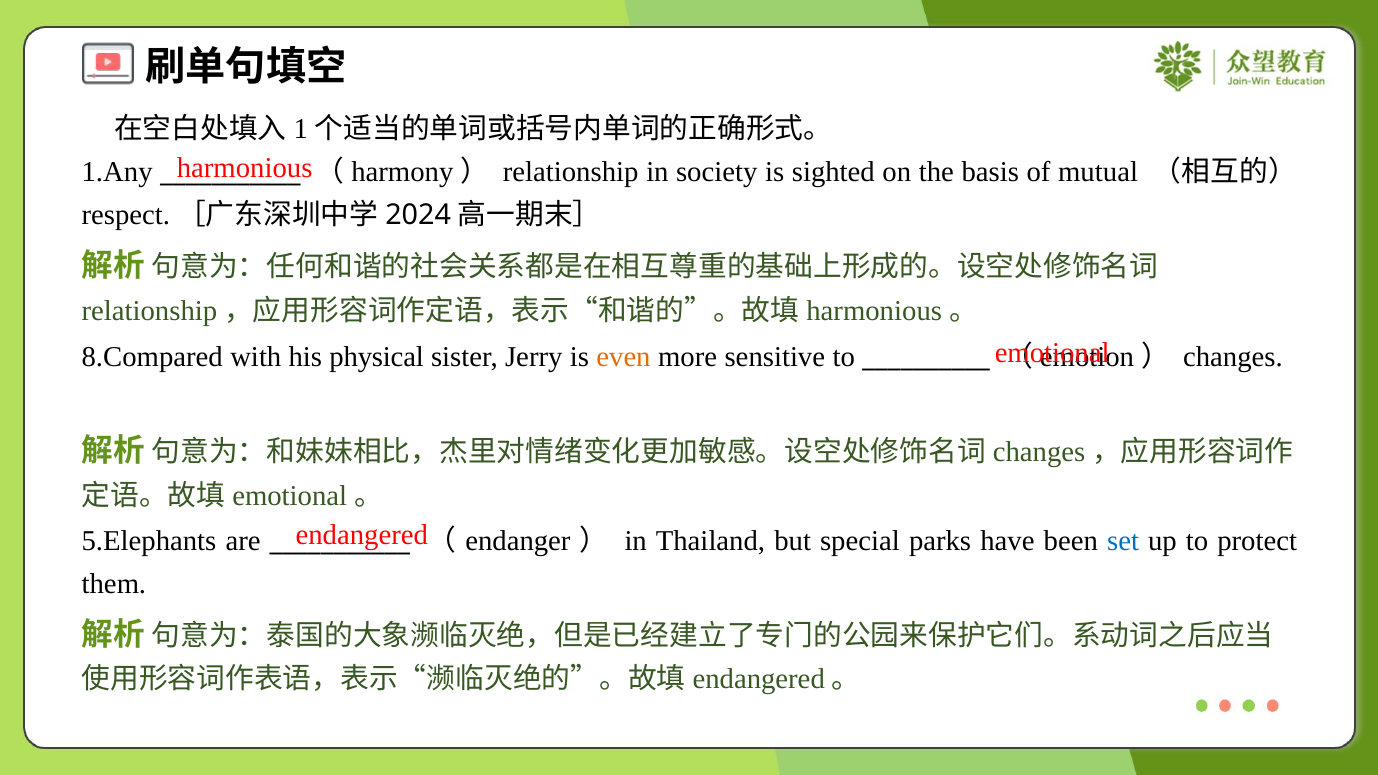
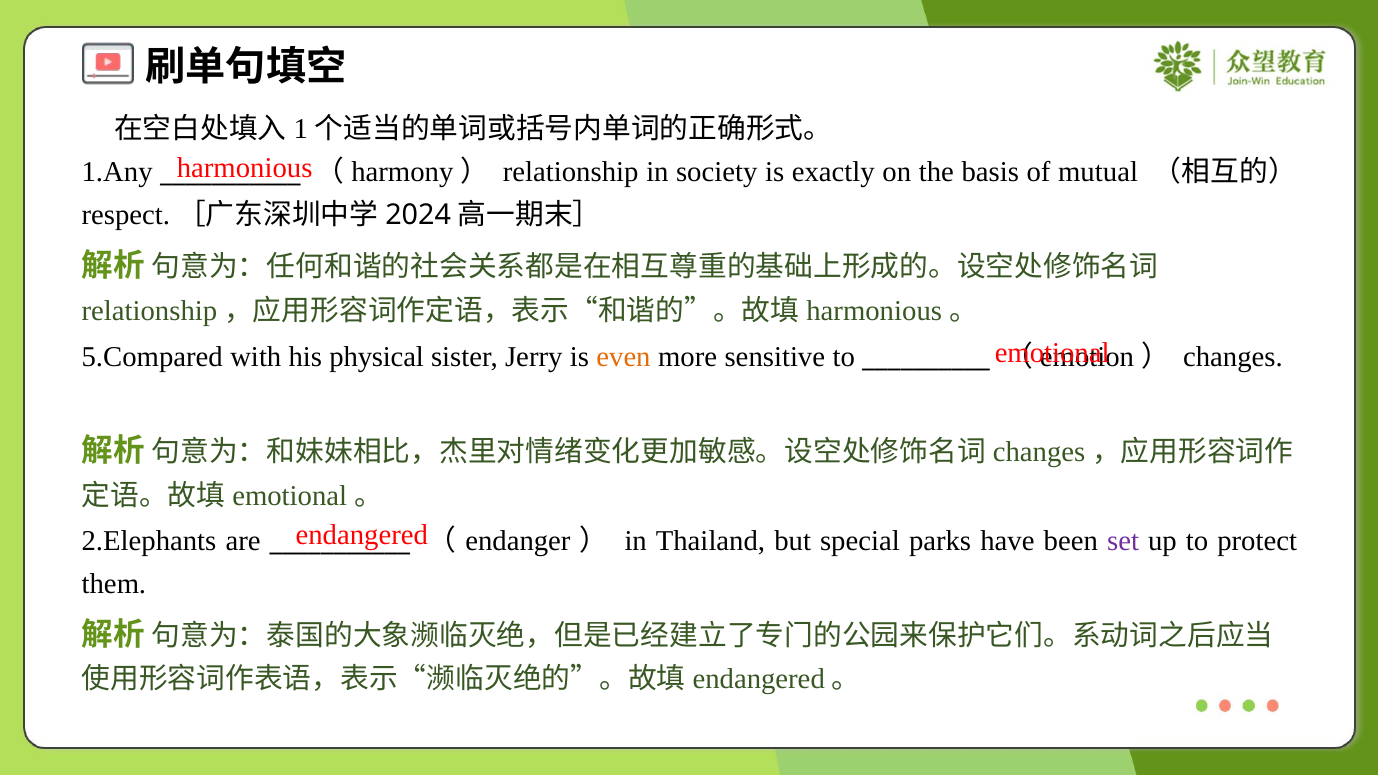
sighted: sighted -> exactly (833, 172)
8.Compared: 8.Compared -> 5.Compared (152, 357)
5.Elephants: 5.Elephants -> 2.Elephants (149, 541)
set colour: blue -> purple (1123, 541)
